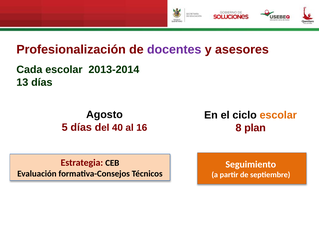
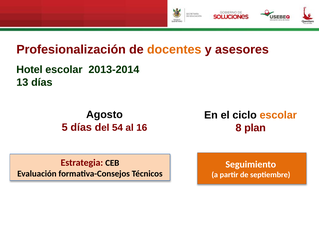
docentes colour: purple -> orange (174, 50)
Cada: Cada -> Hotel (29, 70)
40: 40 -> 54 (117, 128)
